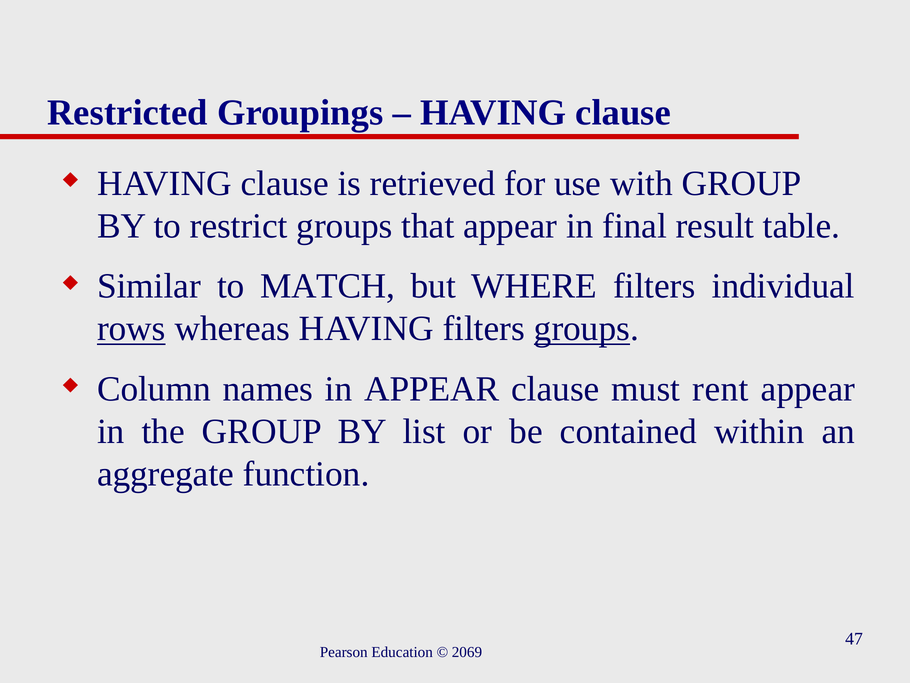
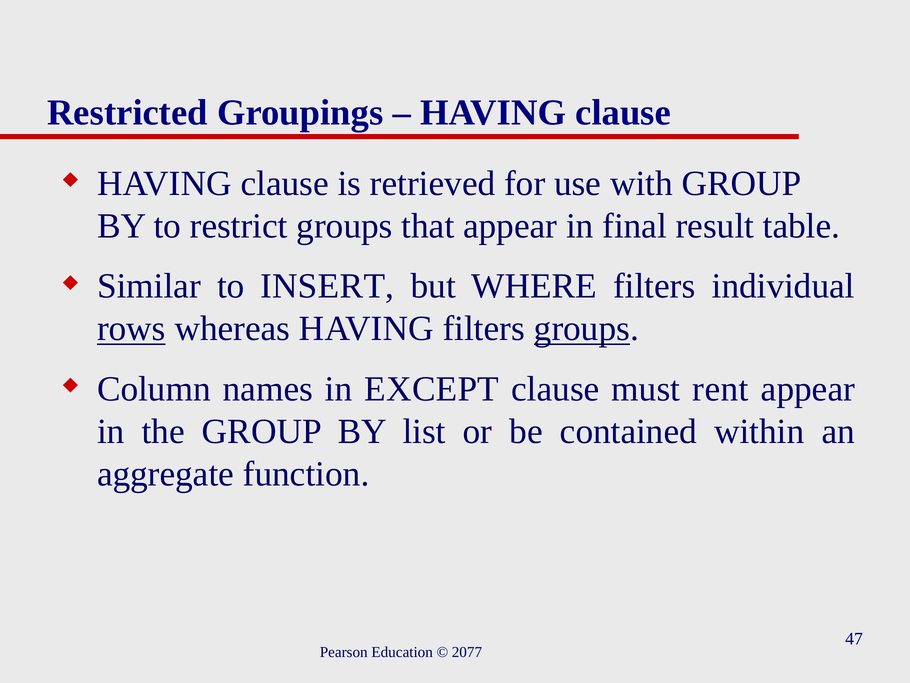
MATCH: MATCH -> INSERT (327, 286)
in APPEAR: APPEAR -> EXCEPT (432, 389)
2069: 2069 -> 2077 (467, 652)
